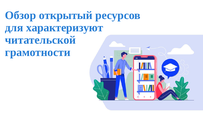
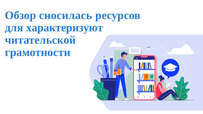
открытый: открытый -> сносилась (66, 15)
